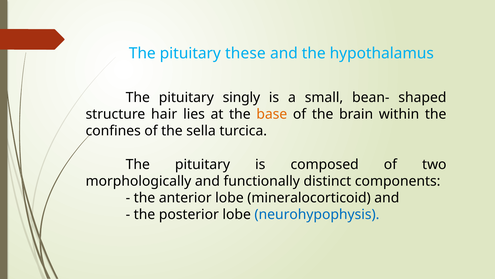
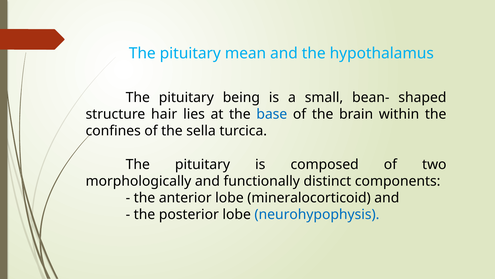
these: these -> mean (246, 53)
singly: singly -> being (241, 97)
base colour: orange -> blue (272, 114)
